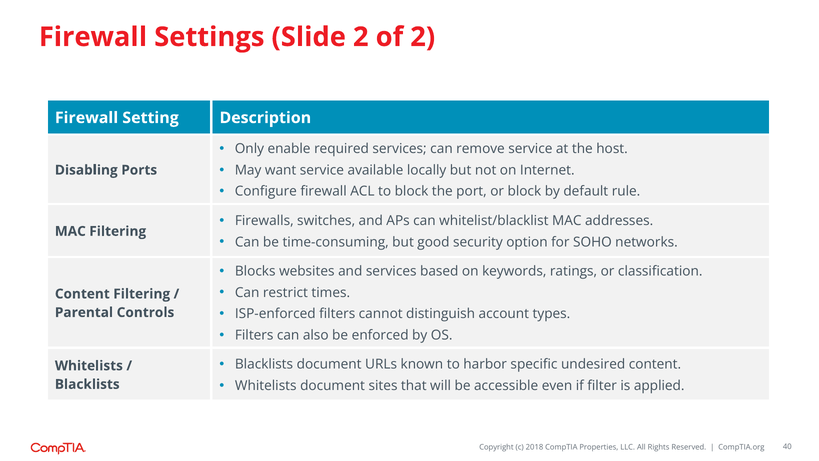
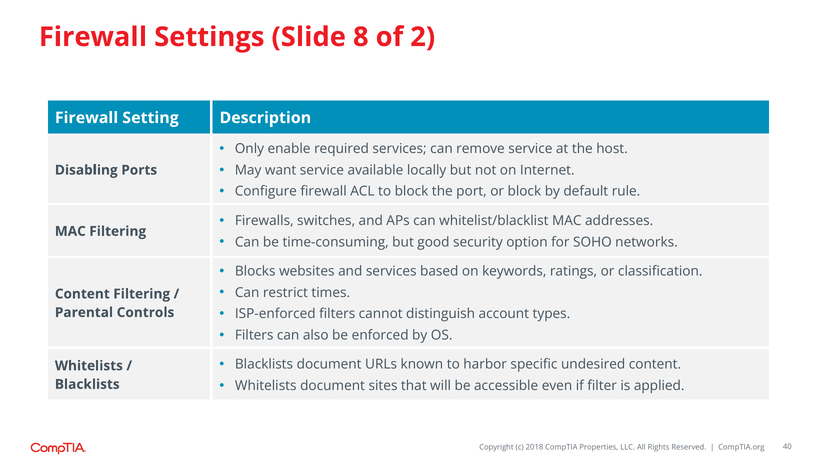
Slide 2: 2 -> 8 (361, 37)
